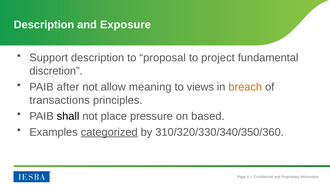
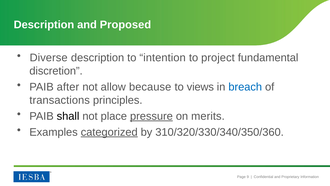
Exposure: Exposure -> Proposed (125, 25)
Support: Support -> Diverse (49, 58)
proposal: proposal -> intention (163, 58)
meaning: meaning -> because (150, 87)
breach colour: orange -> blue (245, 87)
pressure underline: none -> present (151, 116)
based: based -> merits (208, 116)
